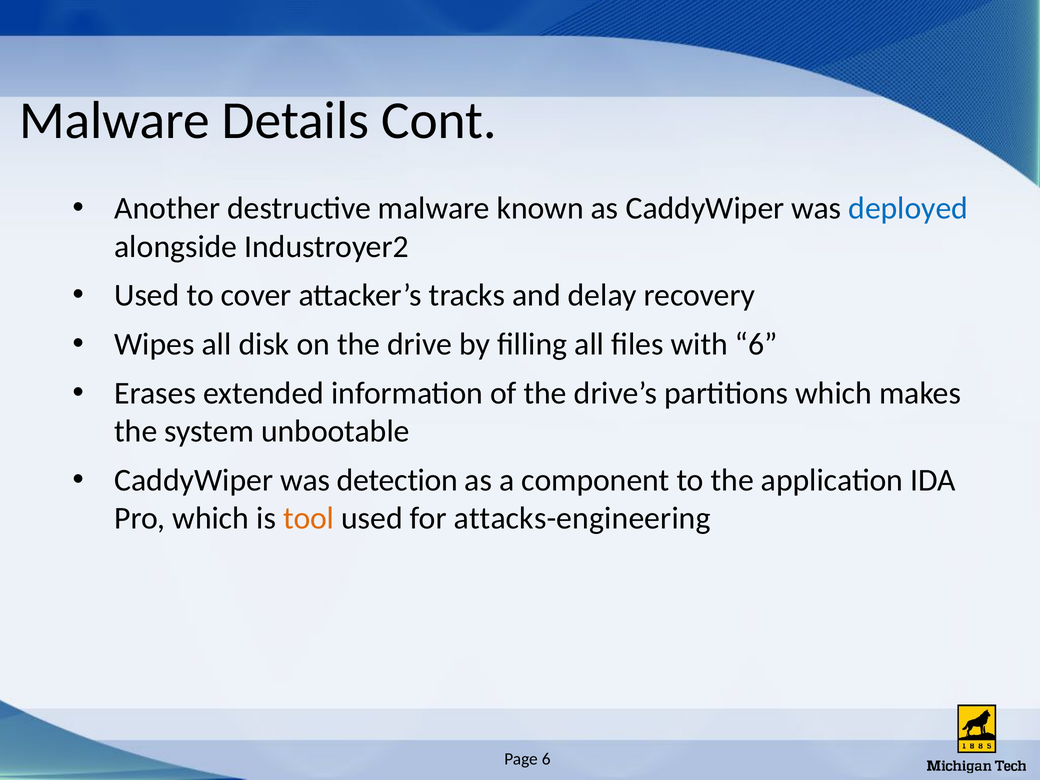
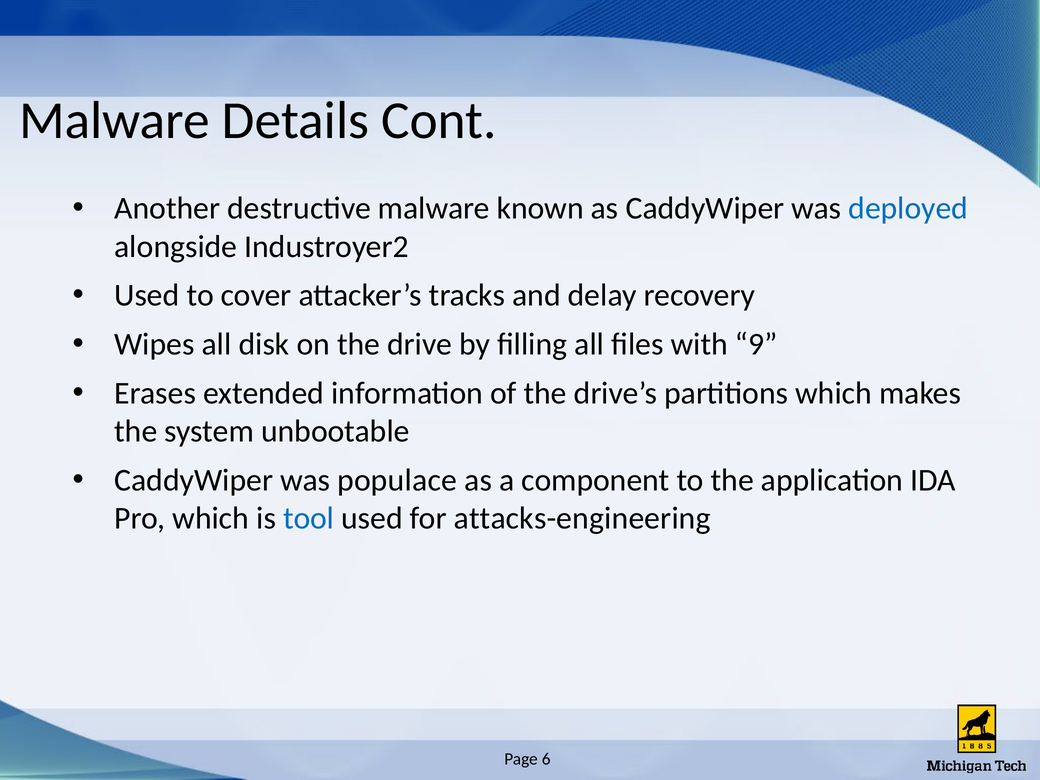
with 6: 6 -> 9 (756, 344)
detection: detection -> populace (397, 480)
tool colour: orange -> blue (309, 518)
